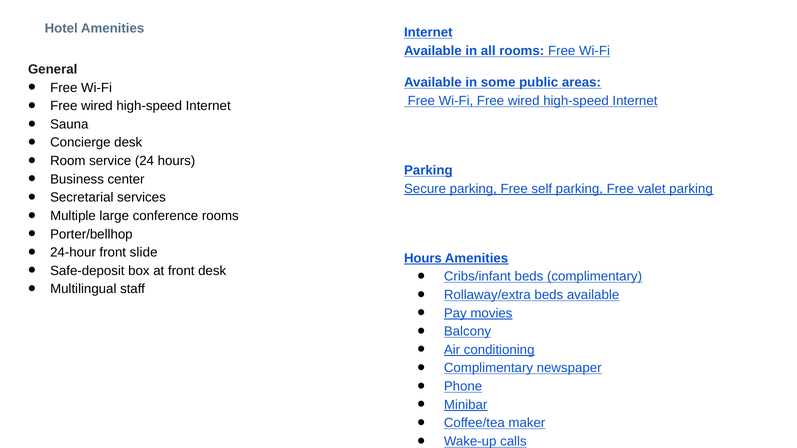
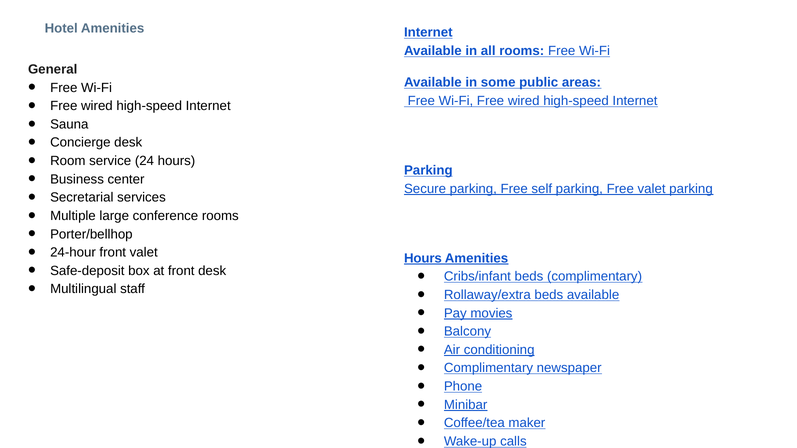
front slide: slide -> valet (144, 253)
